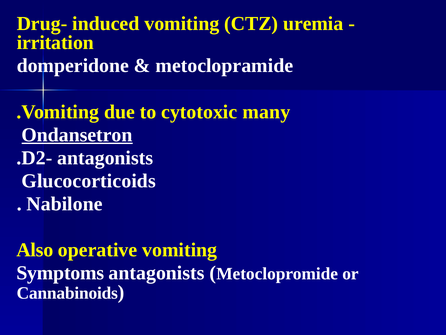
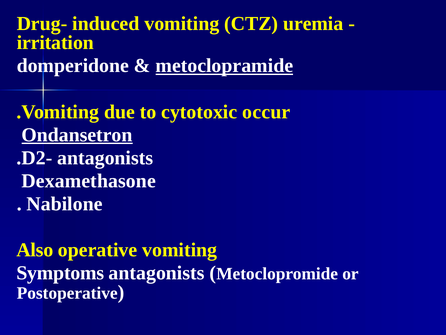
metoclopramide underline: none -> present (224, 66)
many: many -> occur (266, 112)
Glucocorticoids: Glucocorticoids -> Dexamethasone (89, 181)
Cannabinoids: Cannabinoids -> Postoperative (67, 293)
